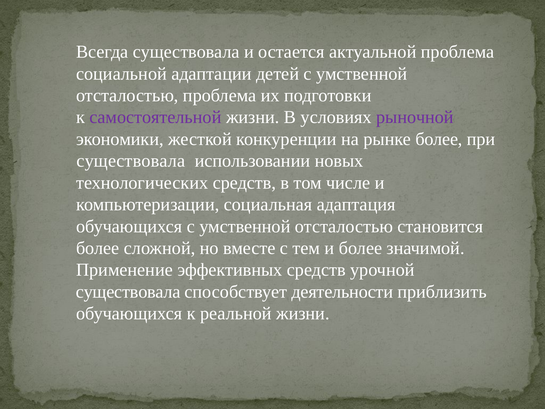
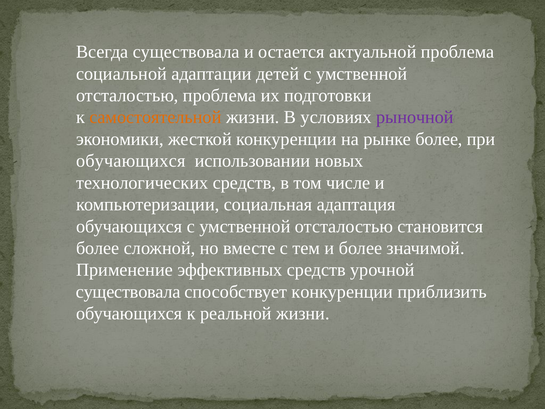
самостоятельной colour: purple -> orange (155, 117)
существовала: существовала -> обучающихся (131, 161)
способствует деятельности: деятельности -> конкуренции (342, 292)
